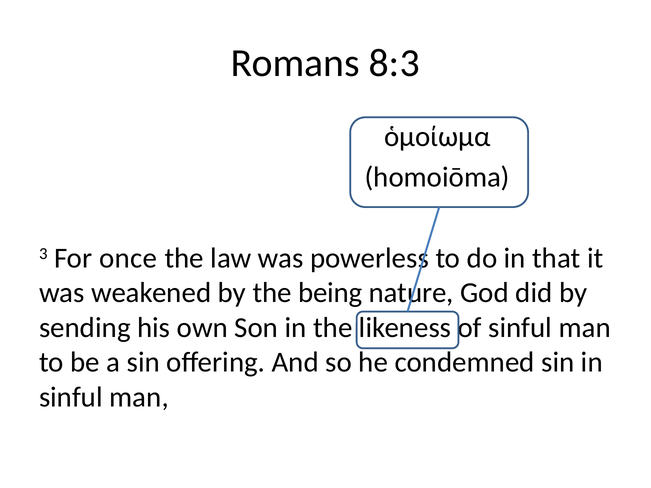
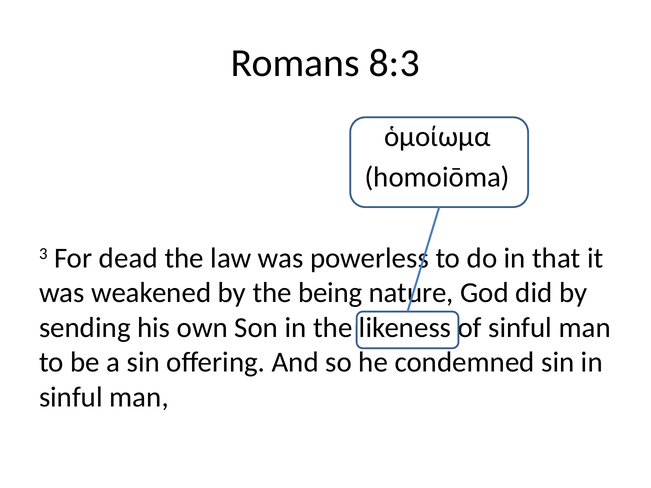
once: once -> dead (128, 258)
